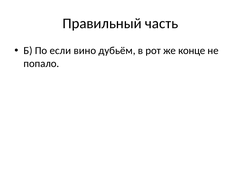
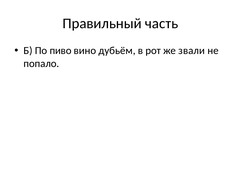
если: если -> пиво (61, 51)
конце: конце -> звали (192, 51)
